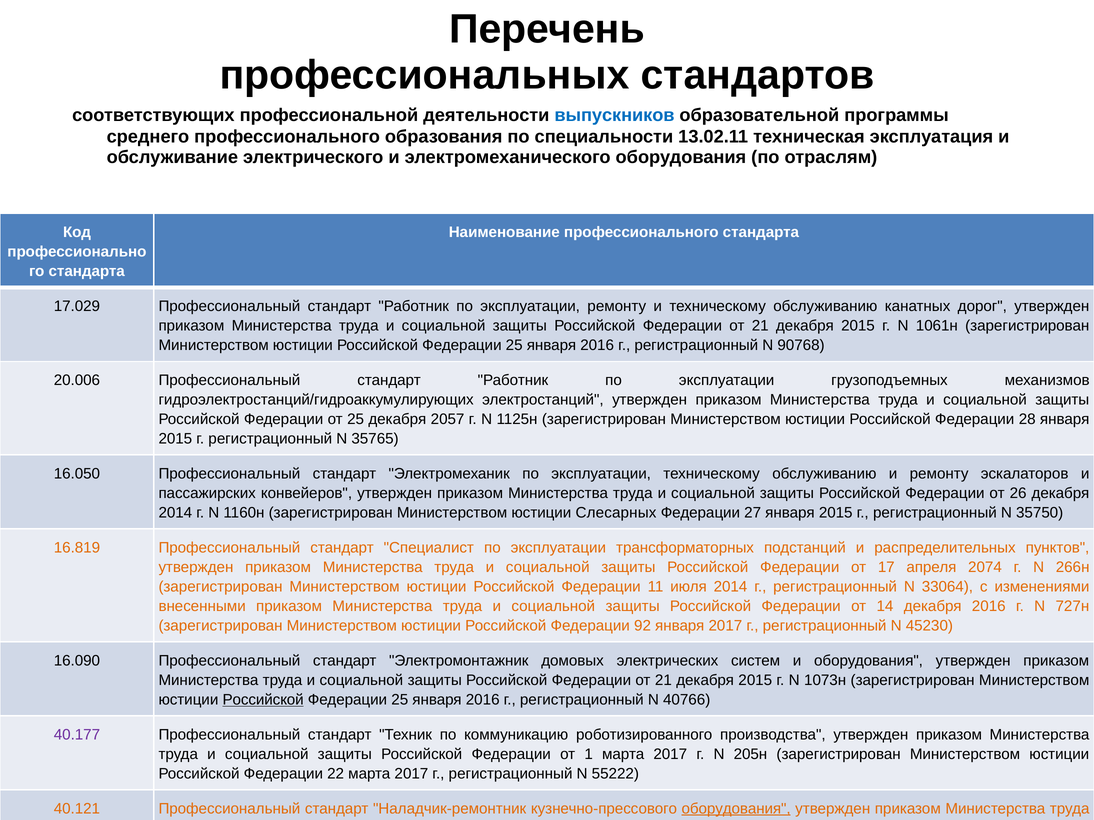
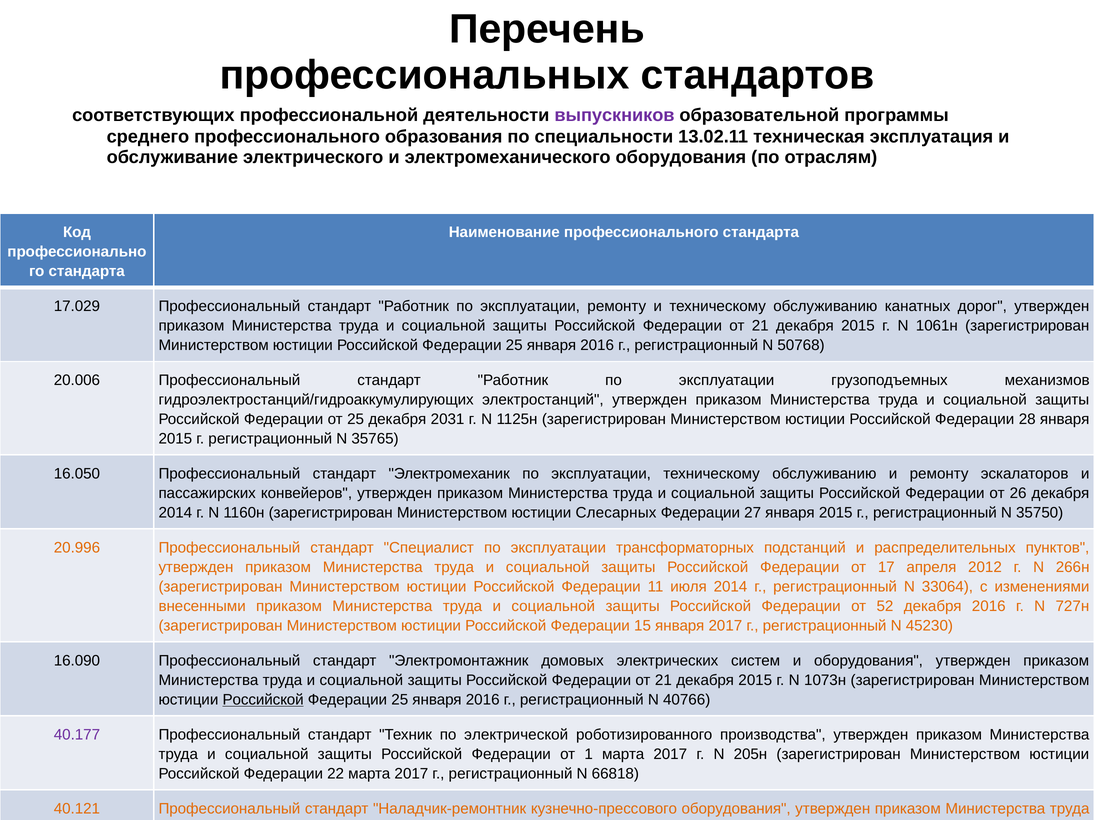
выпускников colour: blue -> purple (614, 115)
90768: 90768 -> 50768 (801, 346)
2057: 2057 -> 2031 (448, 420)
16.819: 16.819 -> 20.996 (77, 548)
2074: 2074 -> 2012 (985, 568)
14: 14 -> 52 (885, 607)
92: 92 -> 15 (643, 626)
коммуникацию: коммуникацию -> электрической (516, 735)
55222: 55222 -> 66818 (615, 774)
оборудования underline: present -> none (736, 809)
